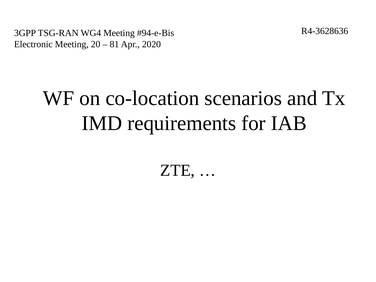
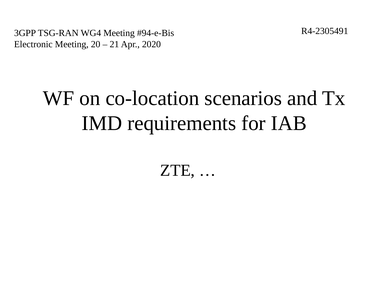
R4-3628636: R4-3628636 -> R4-2305491 (325, 31)
81: 81 -> 21 (114, 44)
